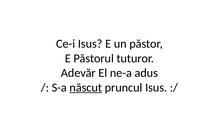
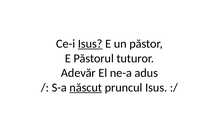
Isus underline: none -> present (90, 44)
